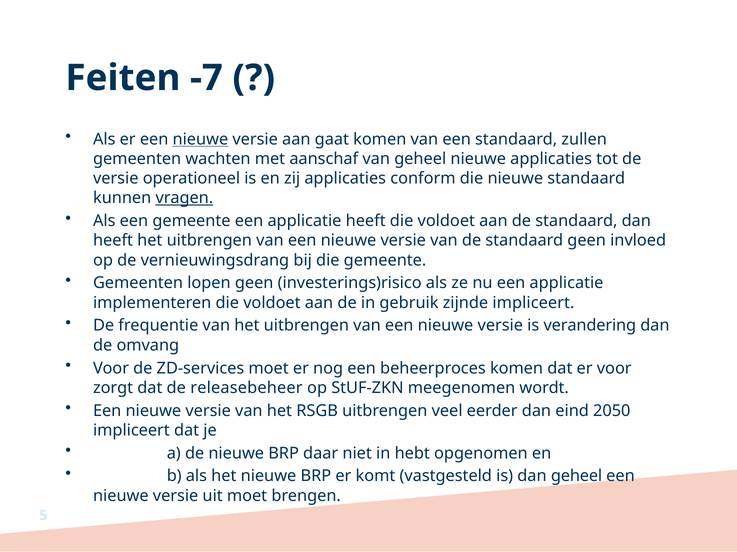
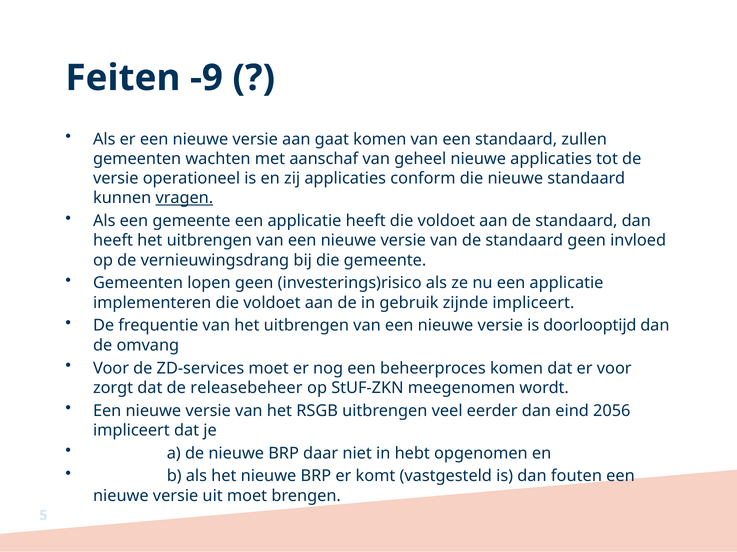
-7: -7 -> -9 (206, 78)
nieuwe underline: present -> none (200, 139)
verandering: verandering -> doorlooptijd (590, 326)
2050: 2050 -> 2056 (612, 411)
dan geheel: geheel -> fouten (576, 477)
